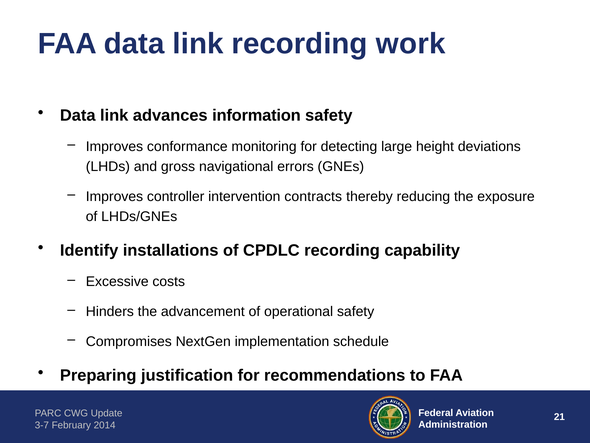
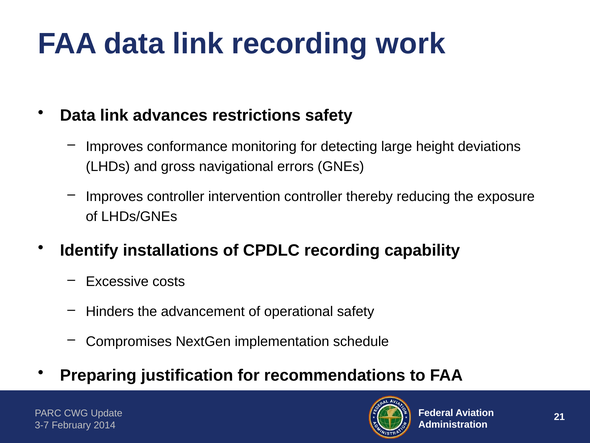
information: information -> restrictions (256, 115)
intervention contracts: contracts -> controller (313, 196)
